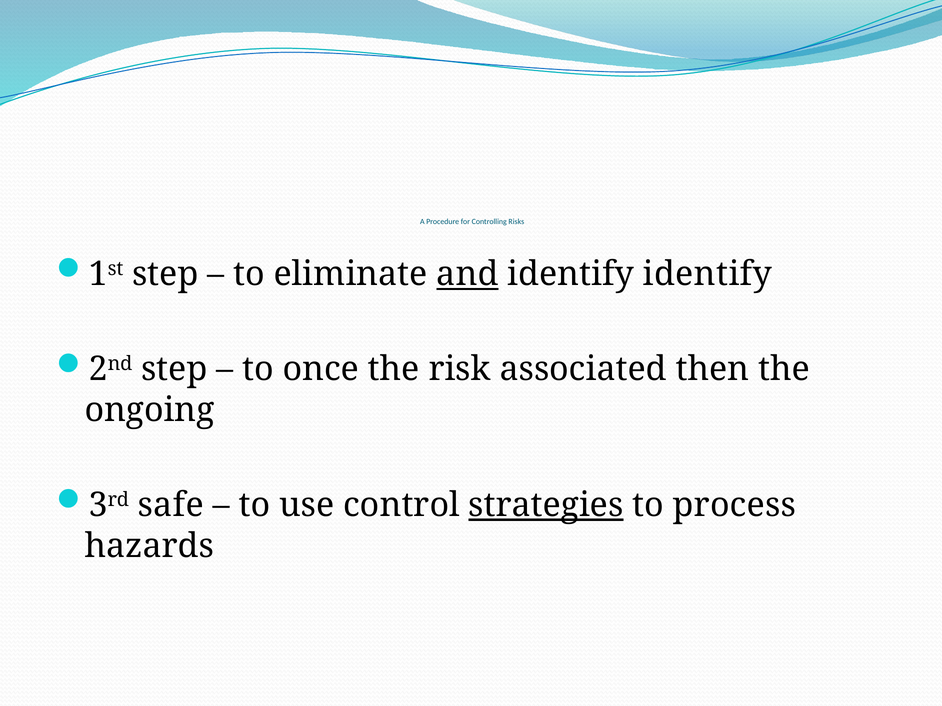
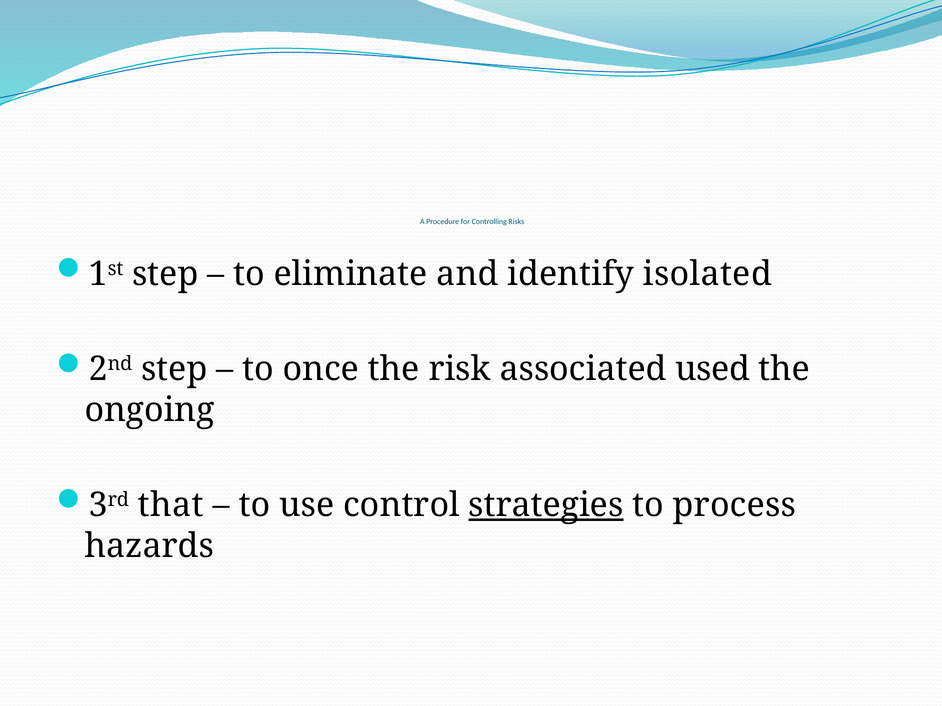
and underline: present -> none (467, 274)
identify identify: identify -> isolated (707, 274)
then: then -> used (713, 370)
safe: safe -> that (171, 506)
